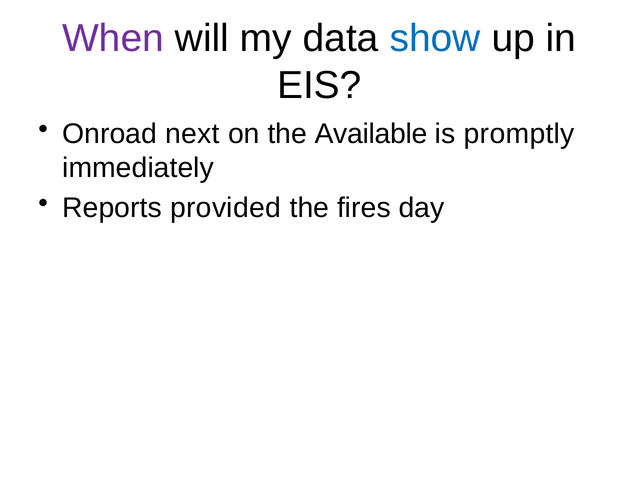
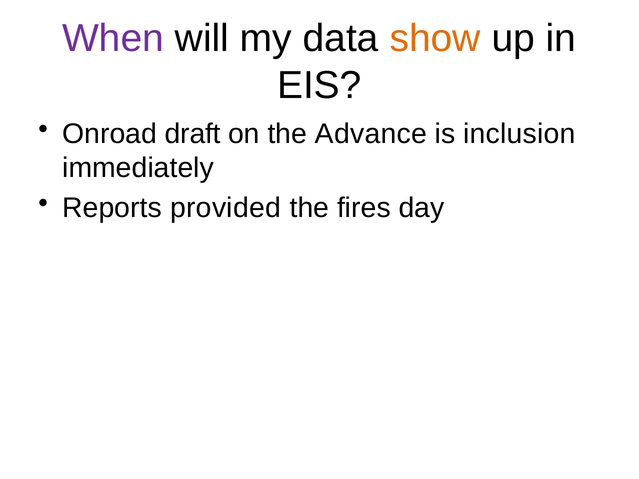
show colour: blue -> orange (435, 38)
next: next -> draft (193, 134)
Available: Available -> Advance (371, 134)
promptly: promptly -> inclusion (519, 134)
